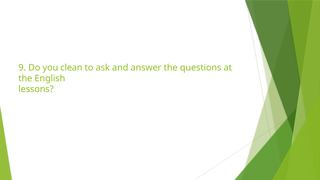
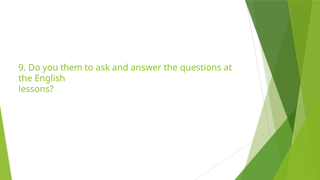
clean: clean -> them (71, 68)
